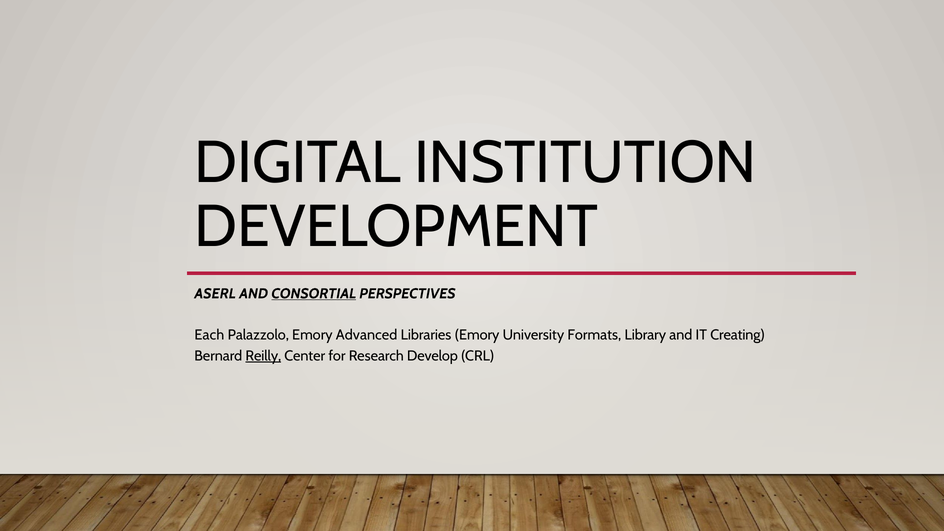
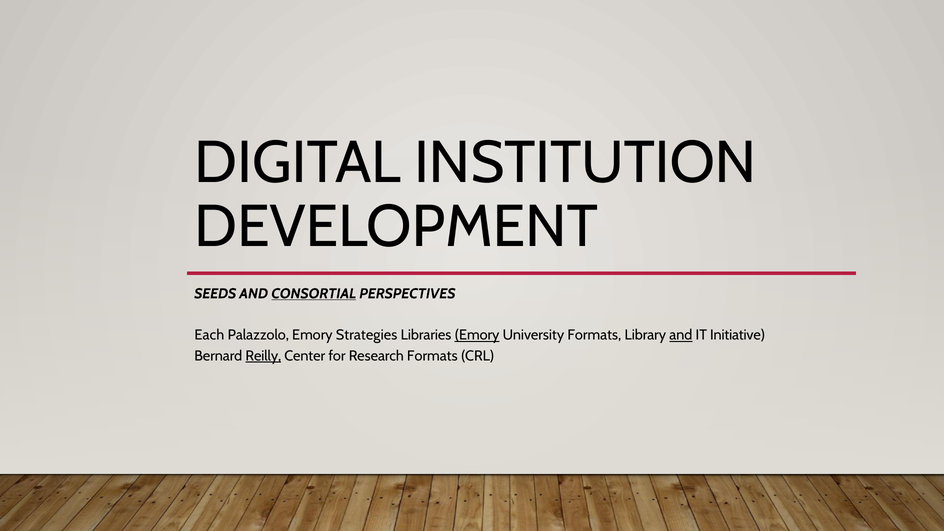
ASERL: ASERL -> SEEDS (215, 294)
Advanced: Advanced -> Strategies (367, 335)
Emory underline: none -> present (477, 335)
and underline: none -> present (681, 335)
Creating: Creating -> Initiative (738, 335)
Research Develop: Develop -> Formats (432, 356)
